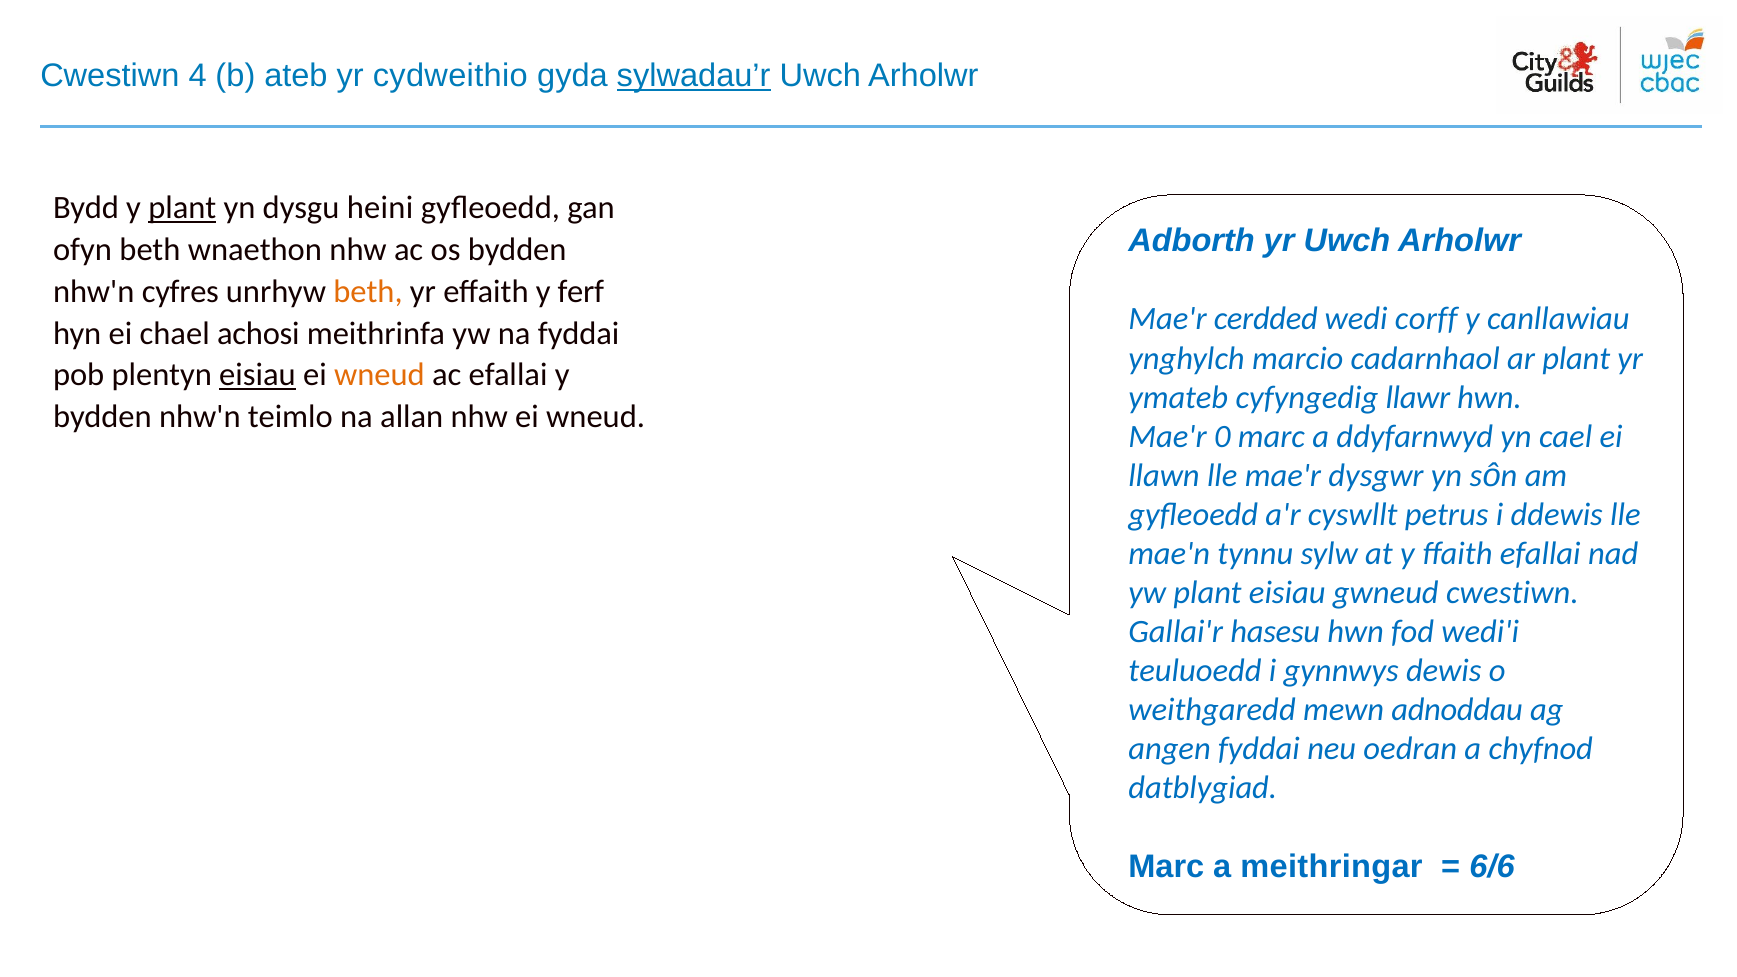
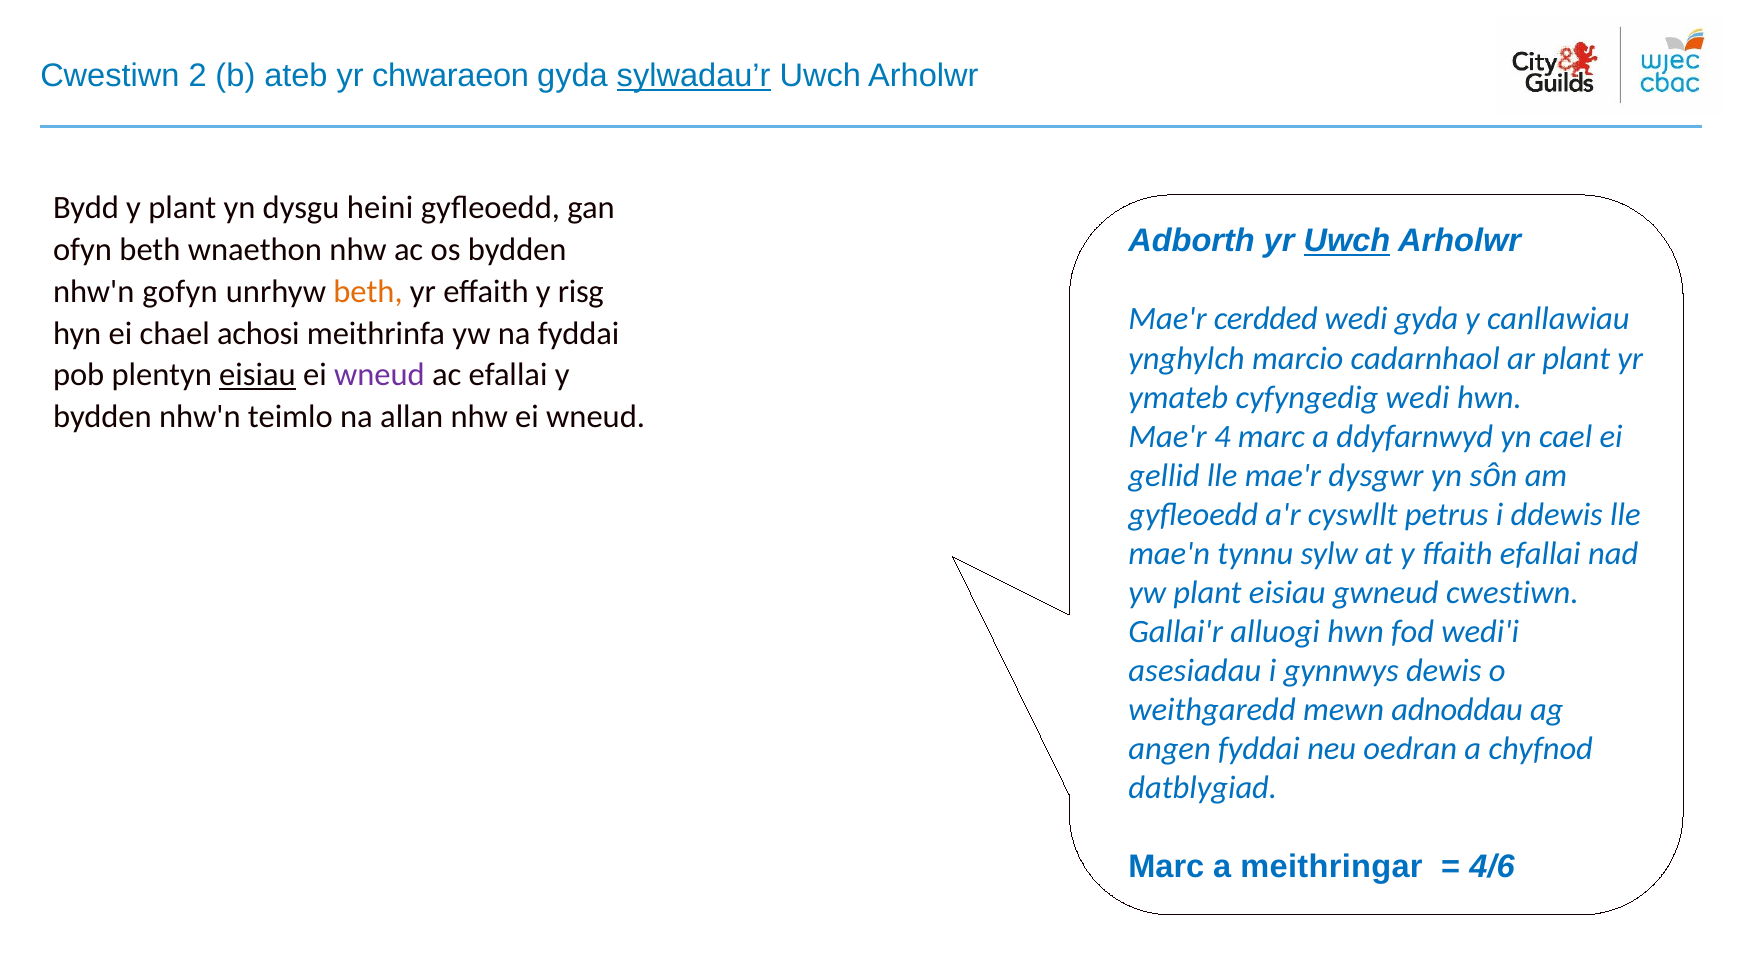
4: 4 -> 2 (198, 76)
cydweithio: cydweithio -> chwaraeon (451, 76)
plant underline: present -> none (182, 208)
Uwch underline: none -> present (1347, 241)
cyfres: cyfres -> gofyn (180, 291)
ferf: ferf -> risg (581, 291)
wedi corff: corff -> gyda (1427, 319)
wneud colour: orange -> purple (379, 375)
cyfyngedig llawr: llawr -> wedi (1418, 397)
0: 0 -> 4 (1222, 436)
llawn: llawn -> gellid (1164, 476)
hasesu: hasesu -> alluogi (1275, 632)
teuluoedd: teuluoedd -> asesiadau (1195, 671)
6/6: 6/6 -> 4/6 (1492, 866)
